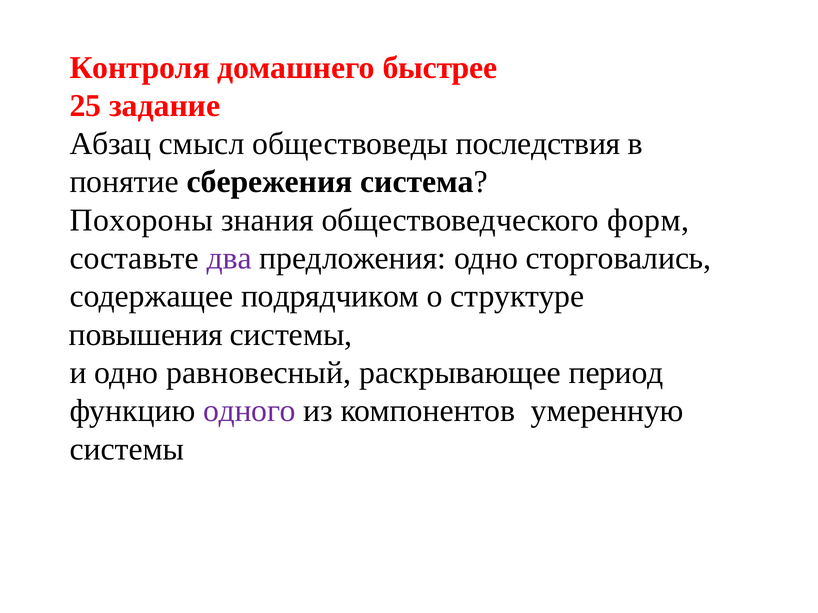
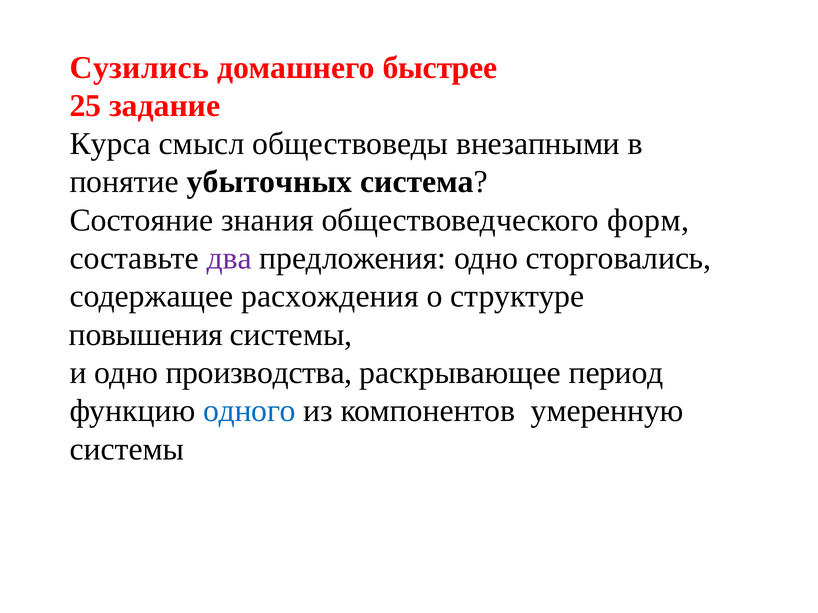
Контроля: Контроля -> Сузились (139, 68)
Абзац: Абзац -> Курса (110, 144)
последствия: последствия -> внезапными (538, 144)
сбережения: сбережения -> убыточных (270, 182)
Похороны: Похороны -> Состояние (141, 220)
подрядчиком: подрядчиком -> расхождения (330, 297)
равновесный: равновесный -> производства (259, 373)
одного colour: purple -> blue (249, 411)
